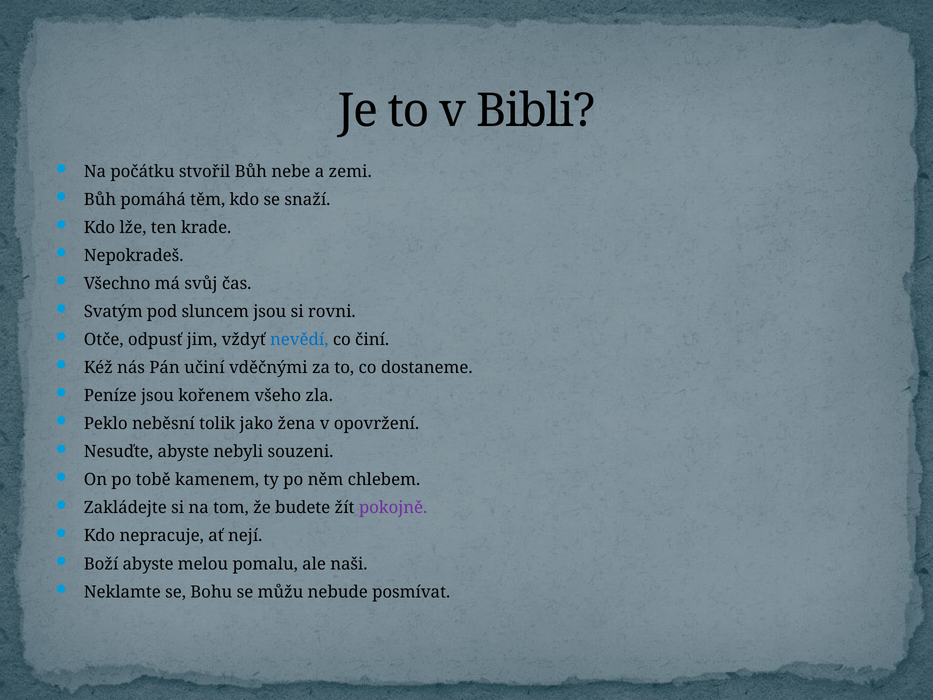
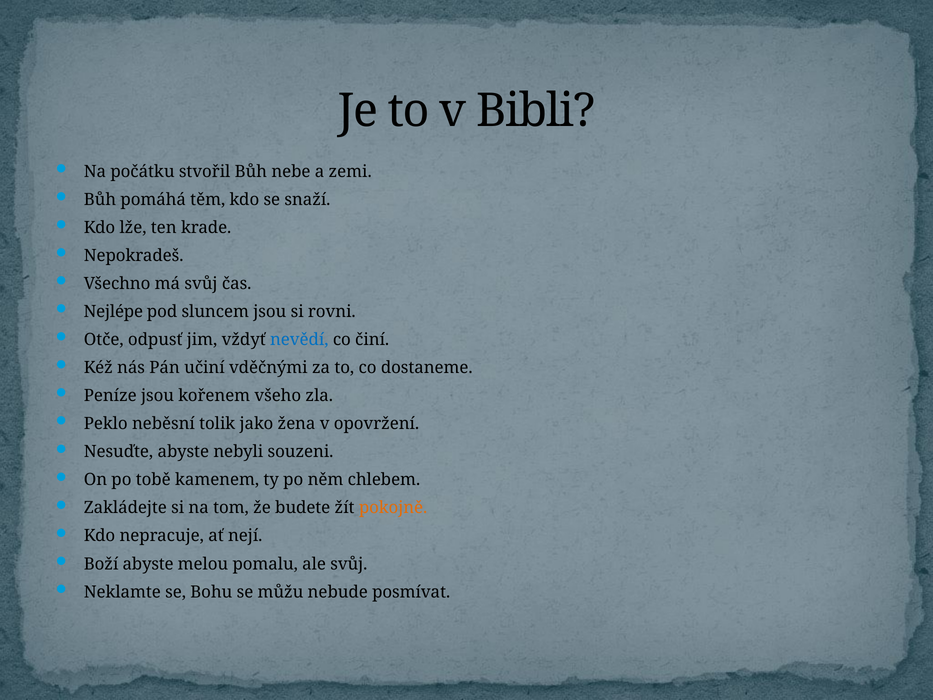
Svatým: Svatým -> Nejlépe (113, 312)
pokojně colour: purple -> orange (393, 508)
ale naši: naši -> svůj (349, 564)
